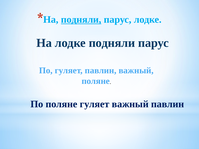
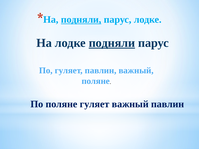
подняли underline: none -> present (112, 43)
